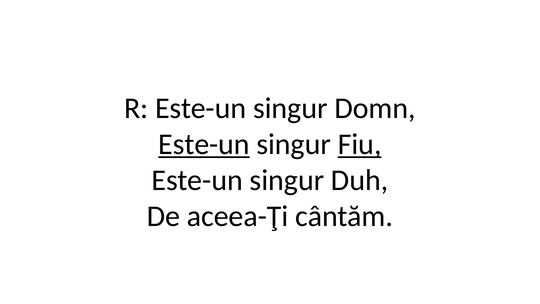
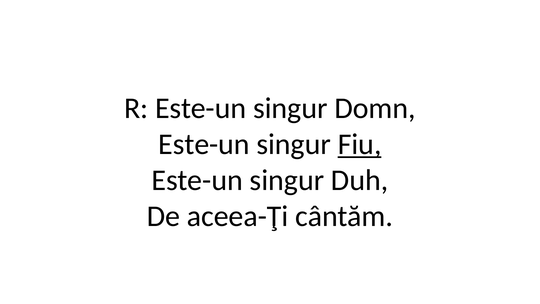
Este-un underline: present -> none (204, 144)
